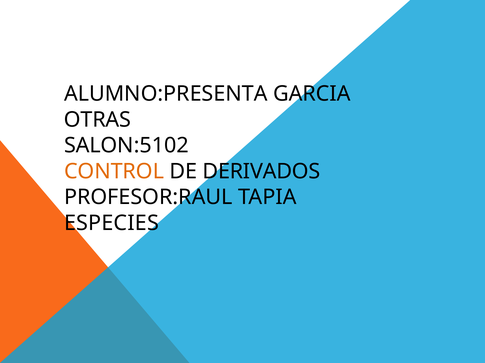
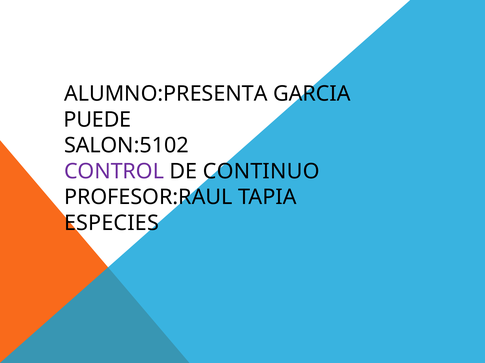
OTRAS: OTRAS -> PUEDE (97, 120)
CONTROL colour: orange -> purple (114, 172)
DERIVADOS: DERIVADOS -> CONTINUO (261, 172)
